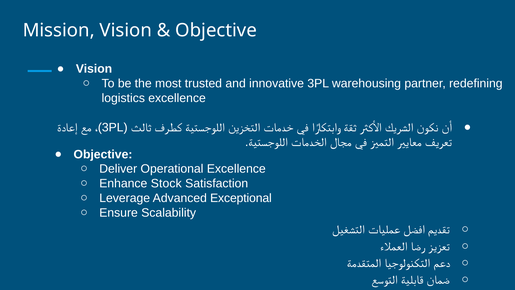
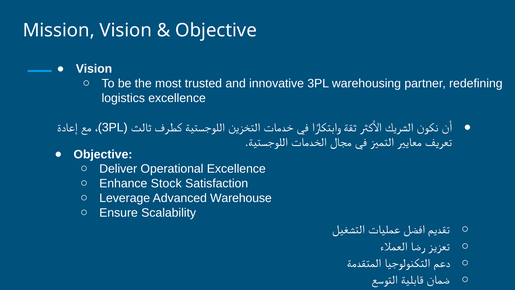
Exceptional: Exceptional -> Warehouse (241, 198)
